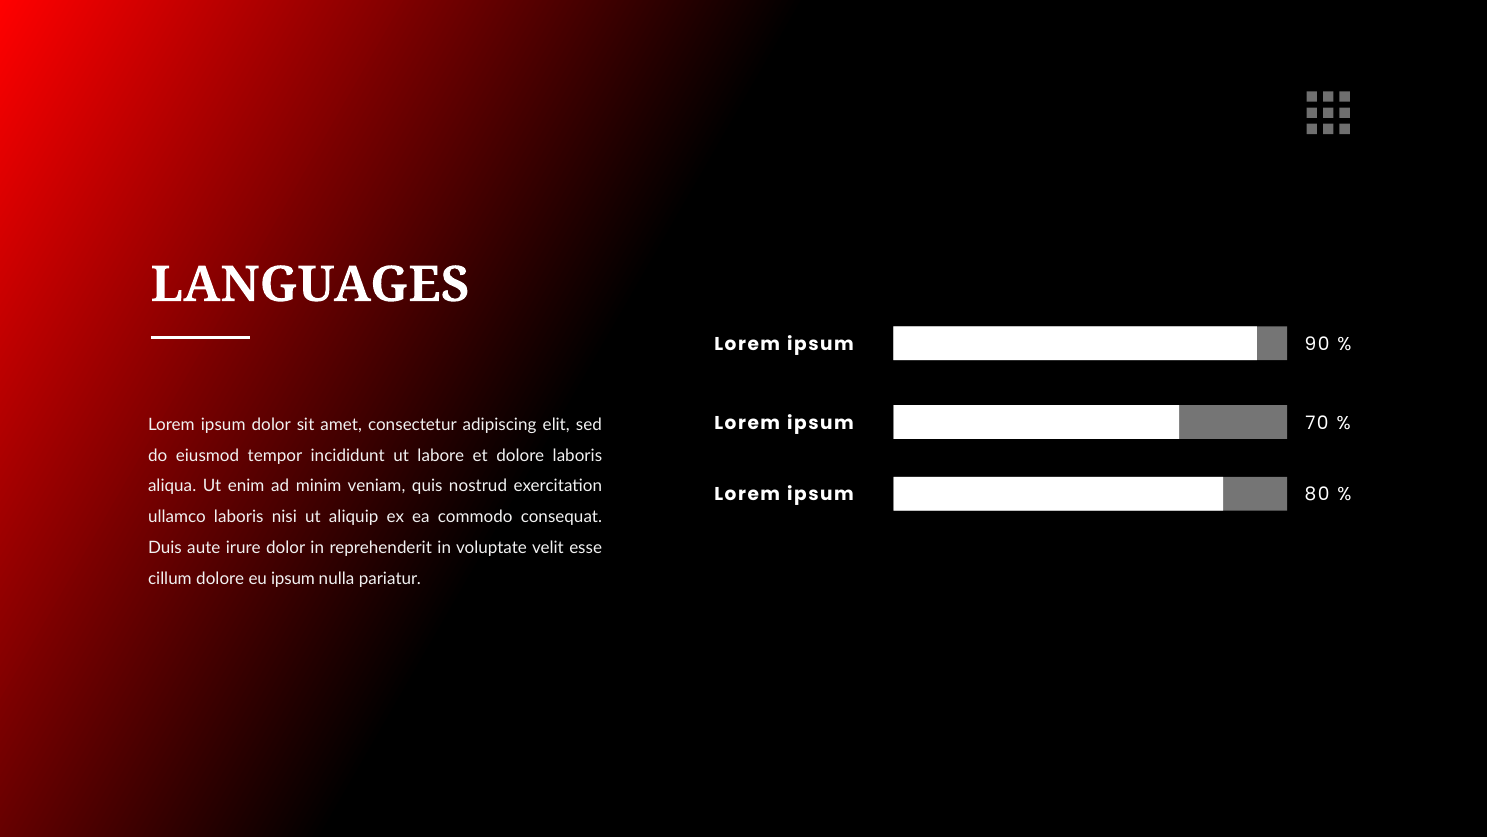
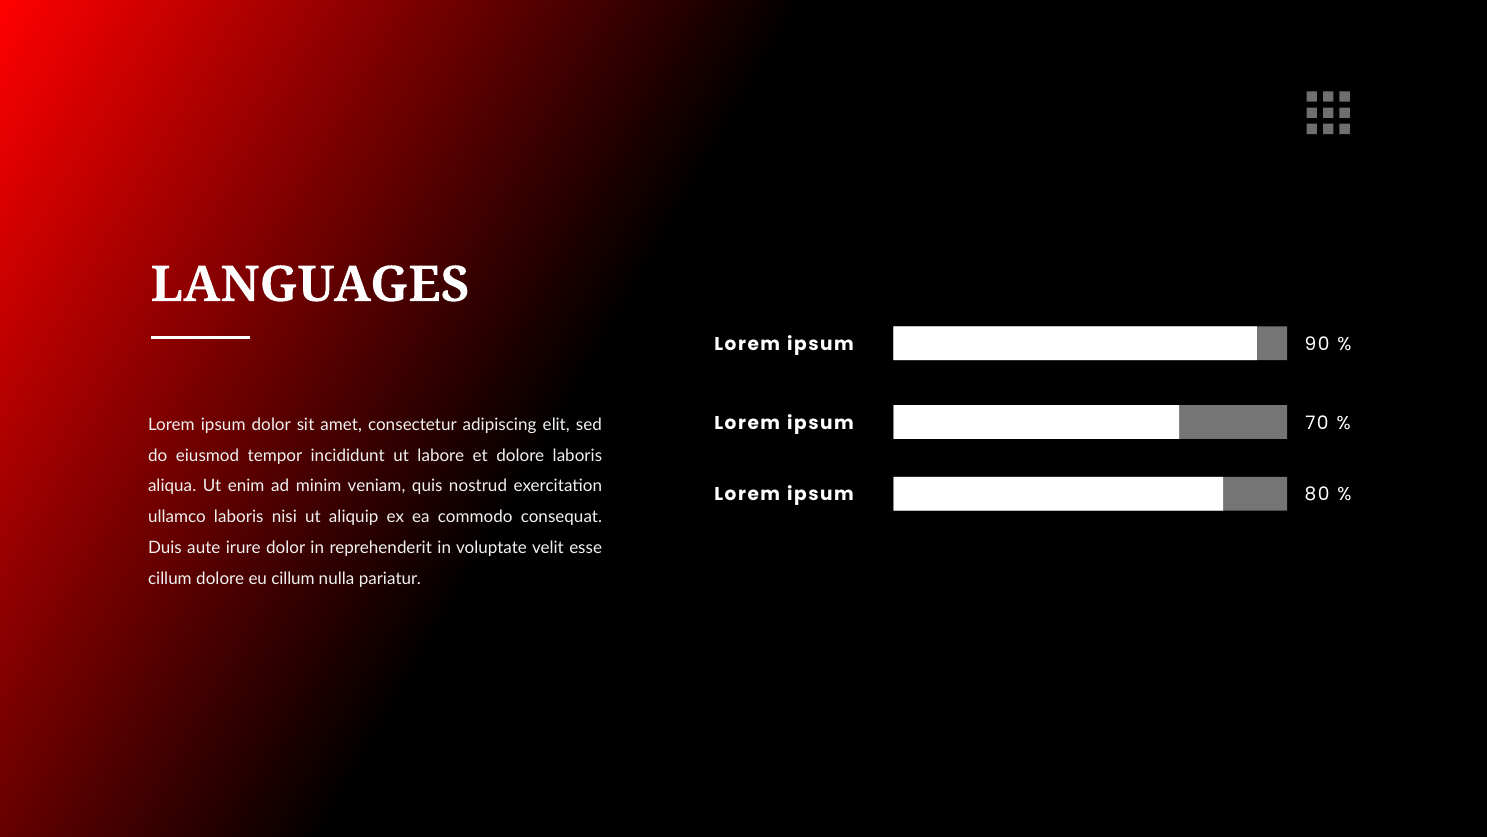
eu ipsum: ipsum -> cillum (293, 578)
